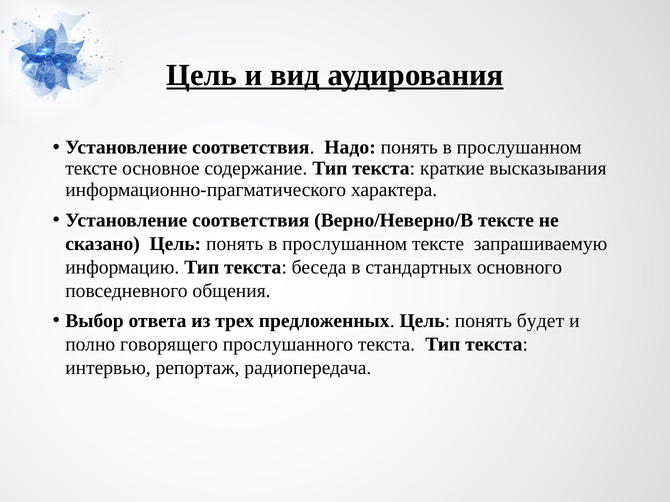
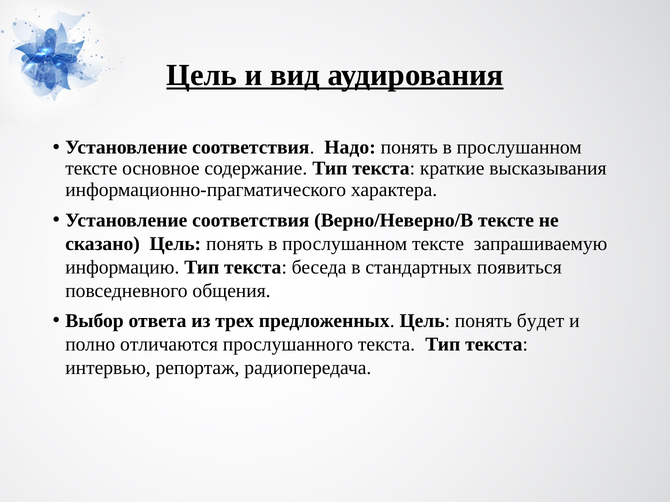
основного: основного -> появиться (519, 267)
говорящего: говорящего -> отличаются (169, 345)
